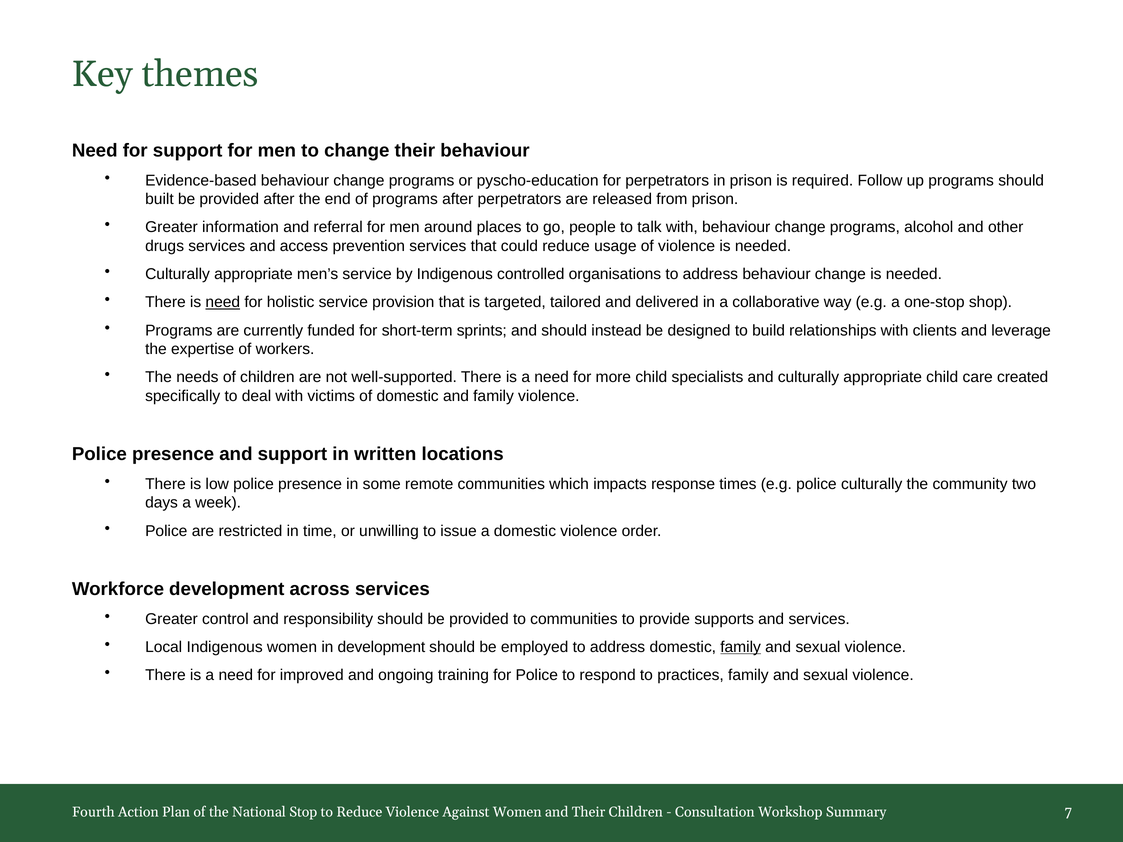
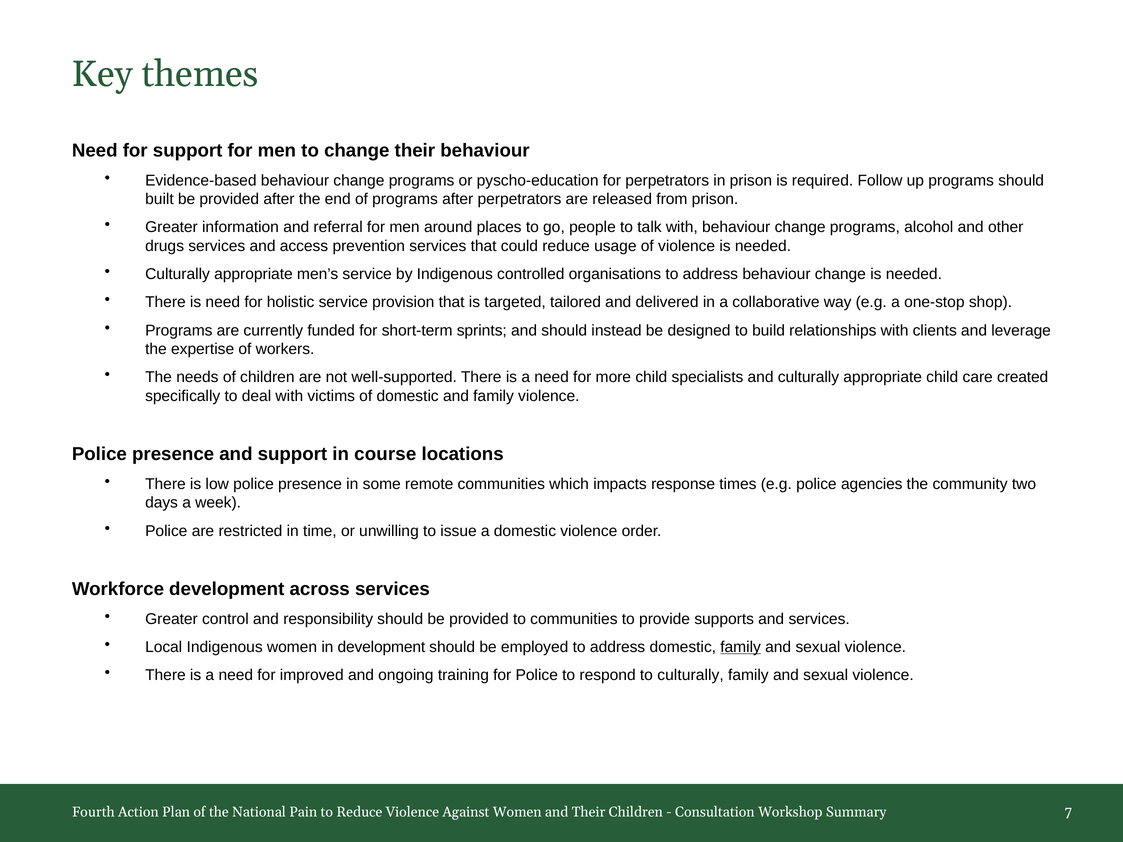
need underline: present -> none (223, 302)
written: written -> course (385, 454)
police culturally: culturally -> agencies (872, 484)
to practices: practices -> culturally (691, 675)
Stop: Stop -> Pain (303, 812)
